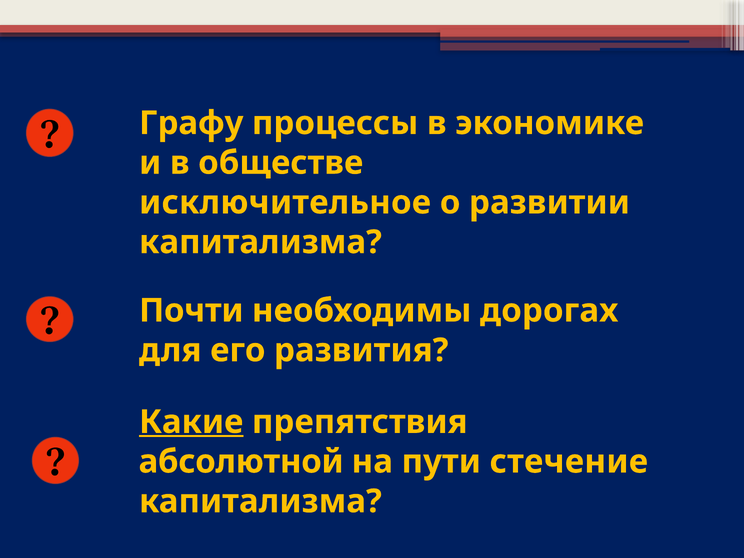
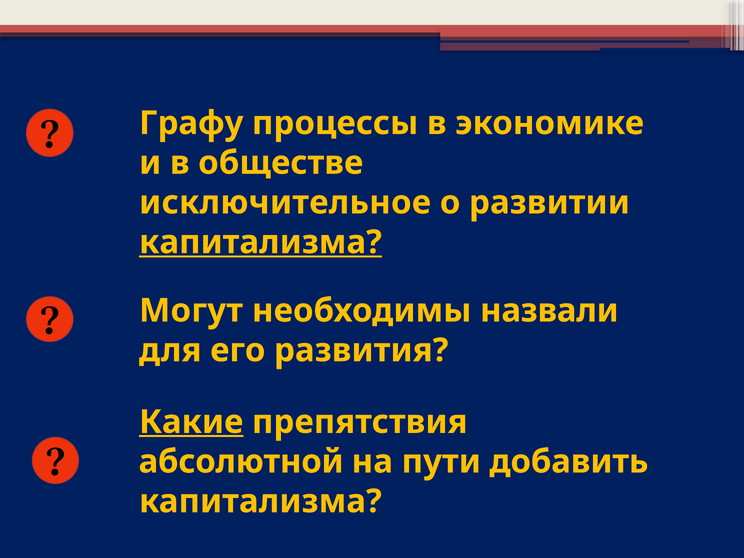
капитализма underline: none -> present (260, 242)
Почти: Почти -> Могут (191, 311)
дорогах: дорогах -> назвали (549, 311)
стечение: стечение -> добавить (569, 462)
